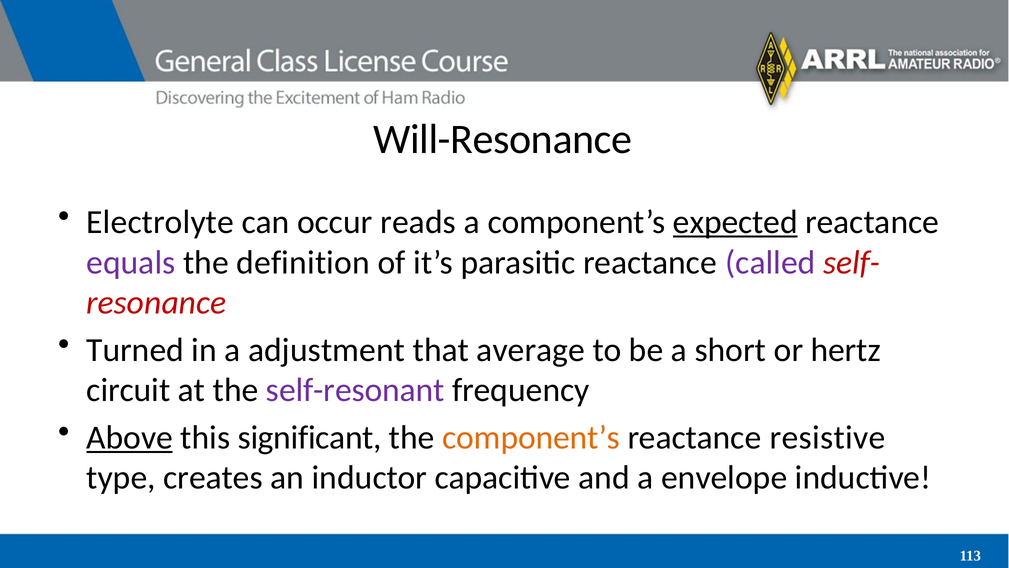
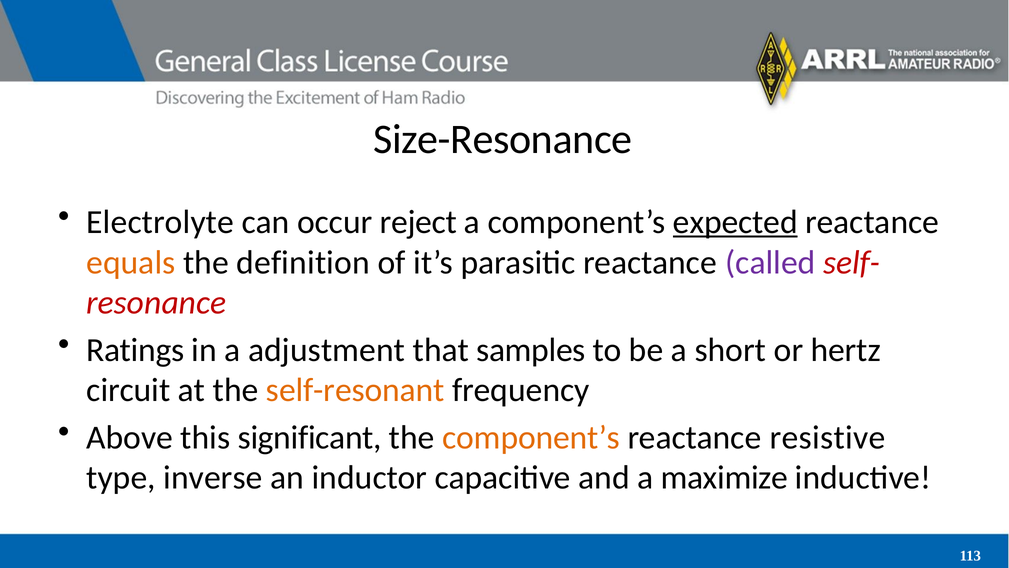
Will-Resonance: Will-Resonance -> Size-Resonance (503, 139)
reads: reads -> reject (418, 222)
equals colour: purple -> orange (131, 262)
Turned: Turned -> Ratings (135, 350)
average: average -> samples (531, 350)
self-resonant colour: purple -> orange (355, 390)
Above underline: present -> none (130, 437)
creates: creates -> inverse (213, 478)
envelope: envelope -> maximize (724, 478)
